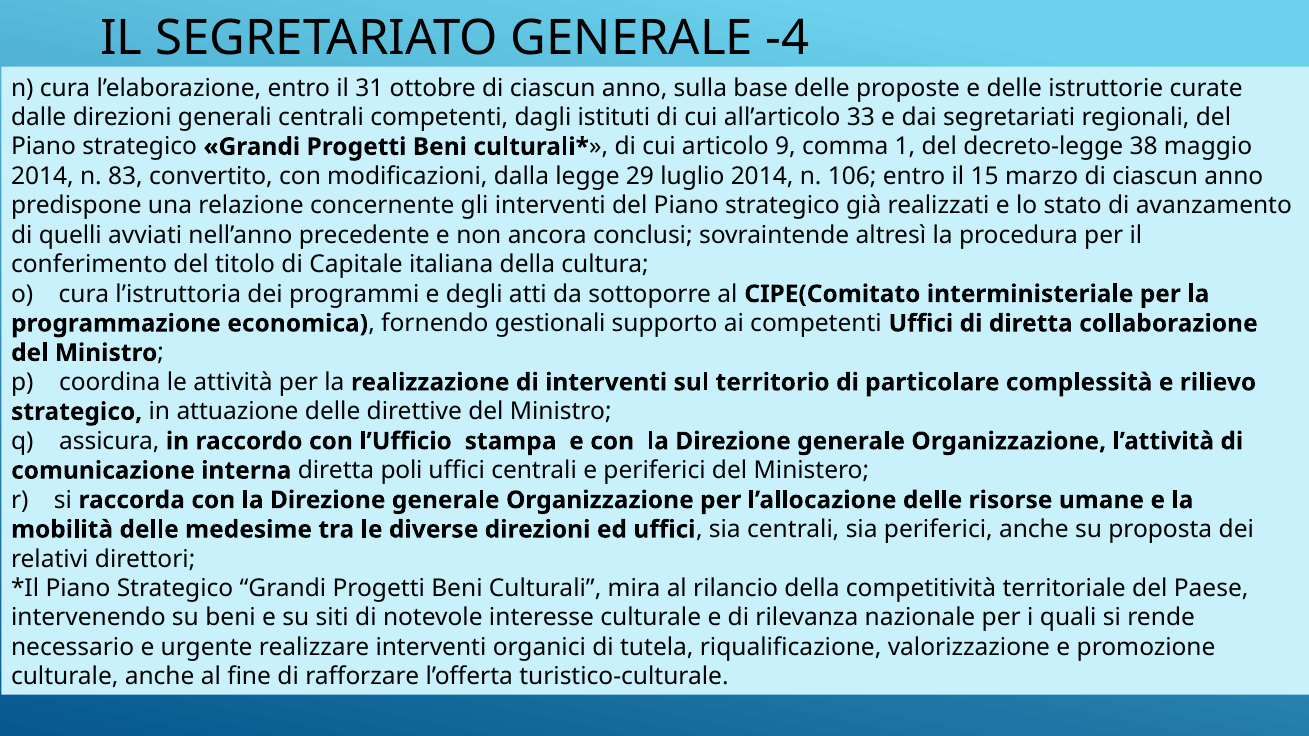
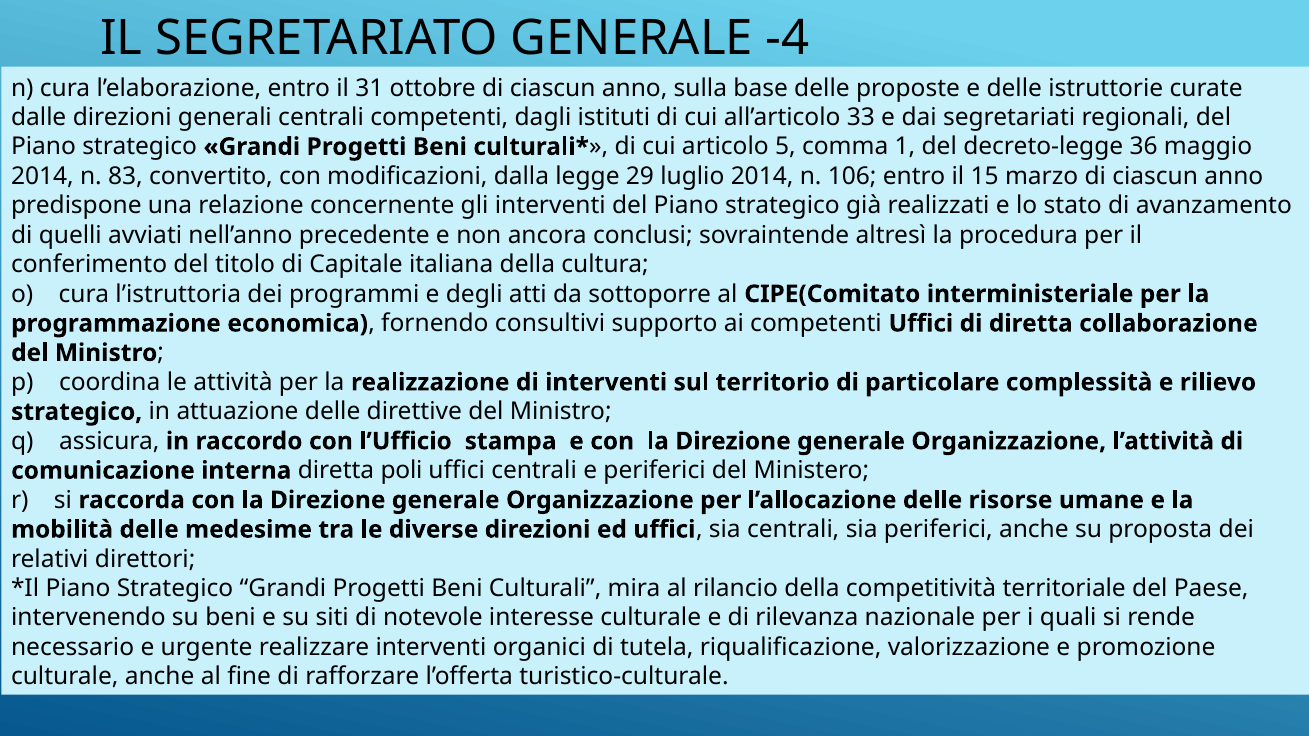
9: 9 -> 5 (785, 147)
38: 38 -> 36 (1144, 147)
gestionali: gestionali -> consultivi (550, 324)
